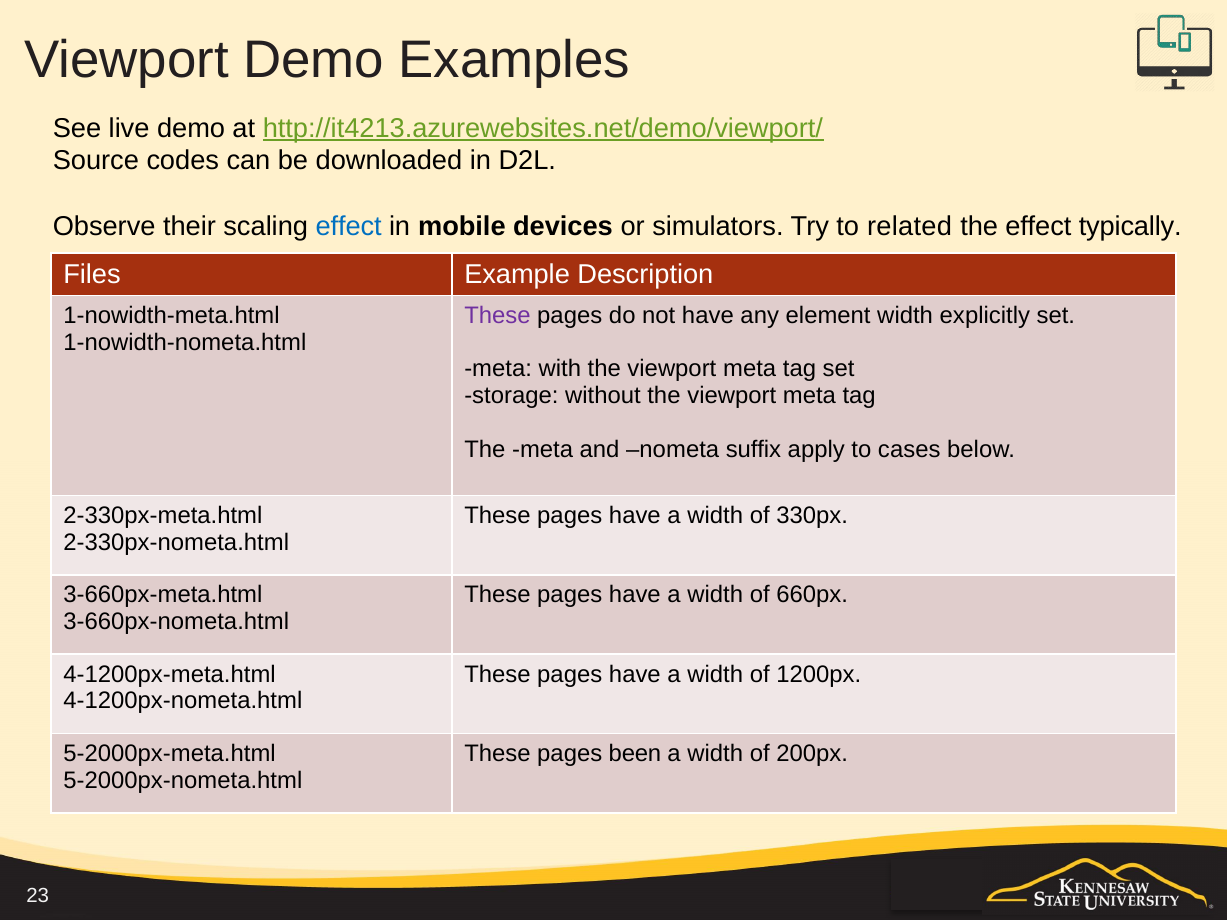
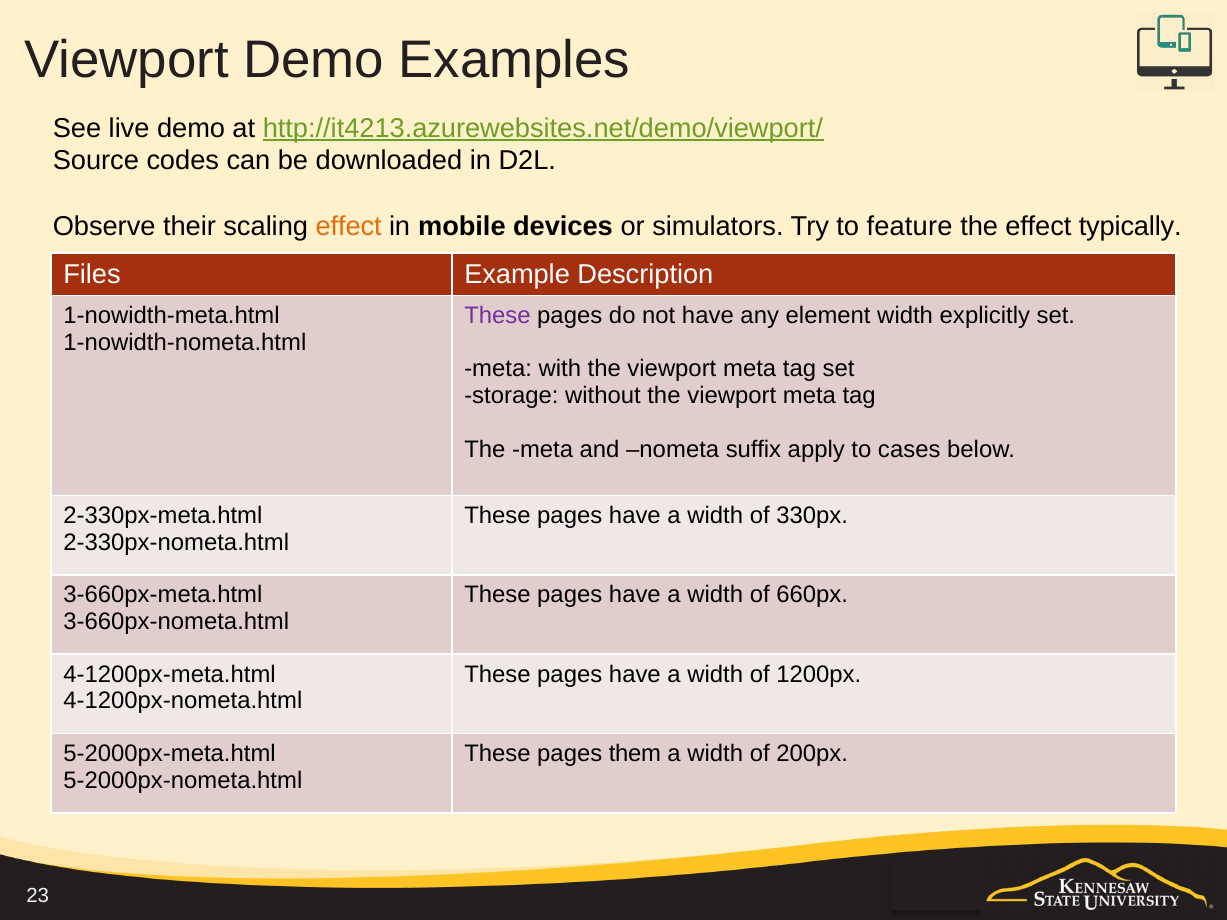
effect colour: blue -> orange (349, 226)
related: related -> feature (910, 226)
been: been -> them (635, 754)
